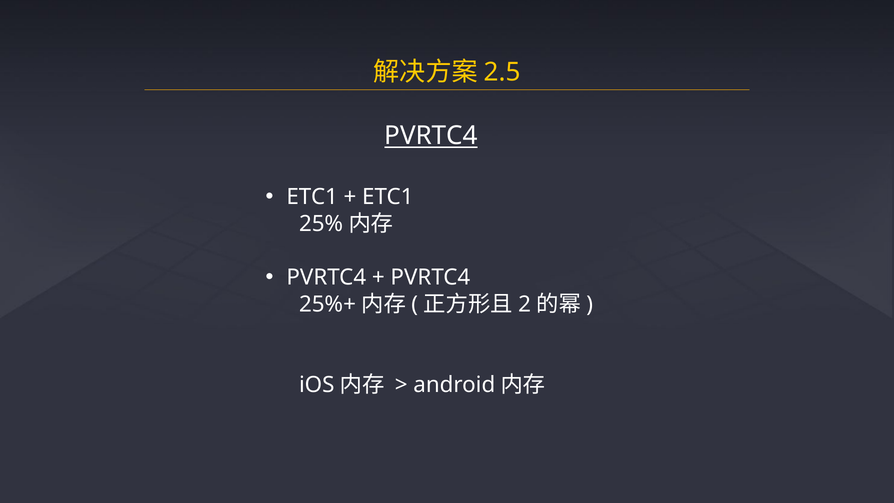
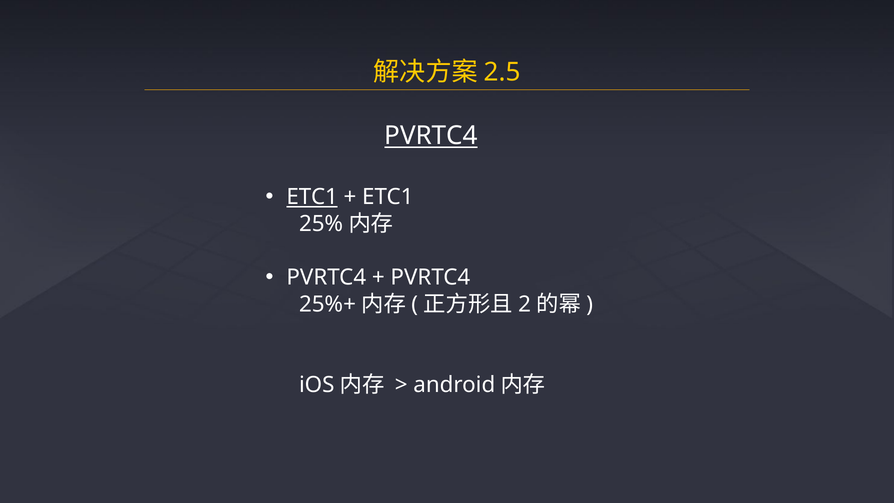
ETC1 underline: none -> present (312, 197)
